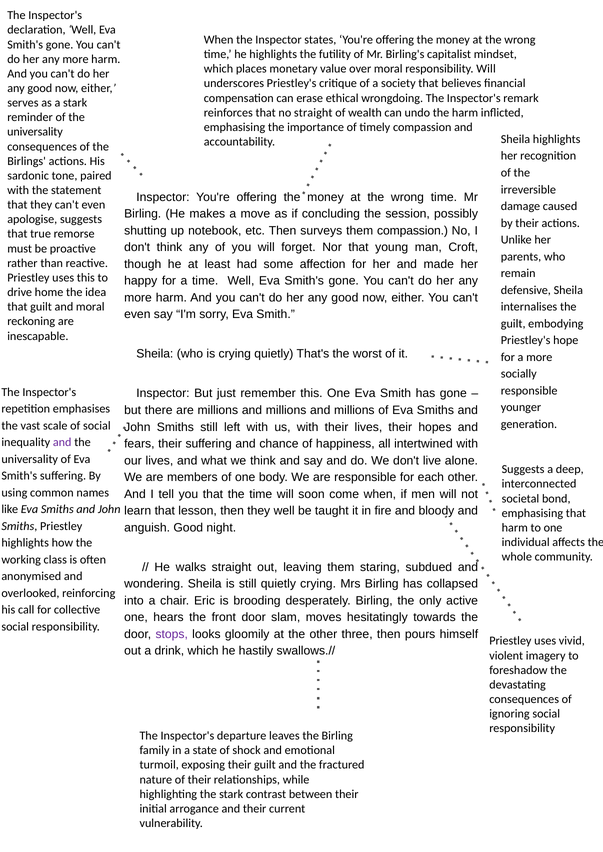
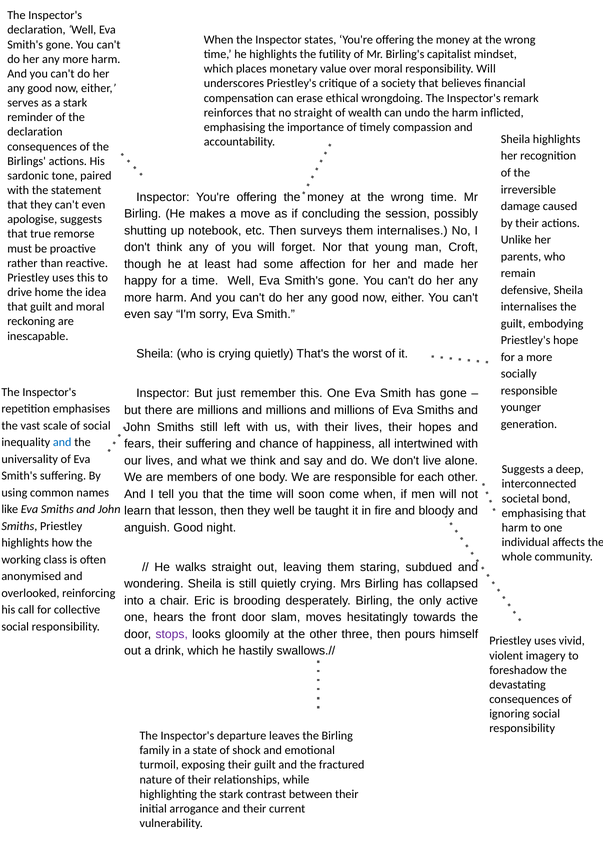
universality: universality -> declaration (35, 132)
them compassion: compassion -> internalises (412, 231)
and colour: purple -> blue (62, 443)
